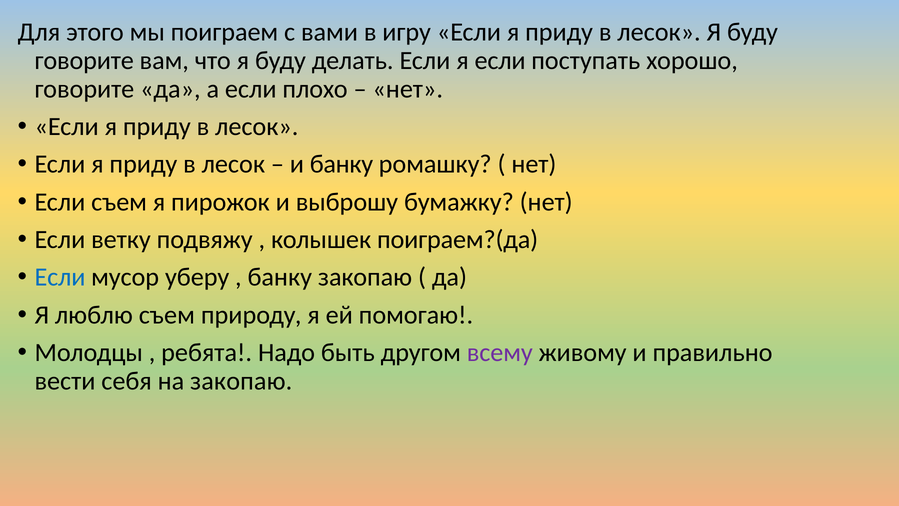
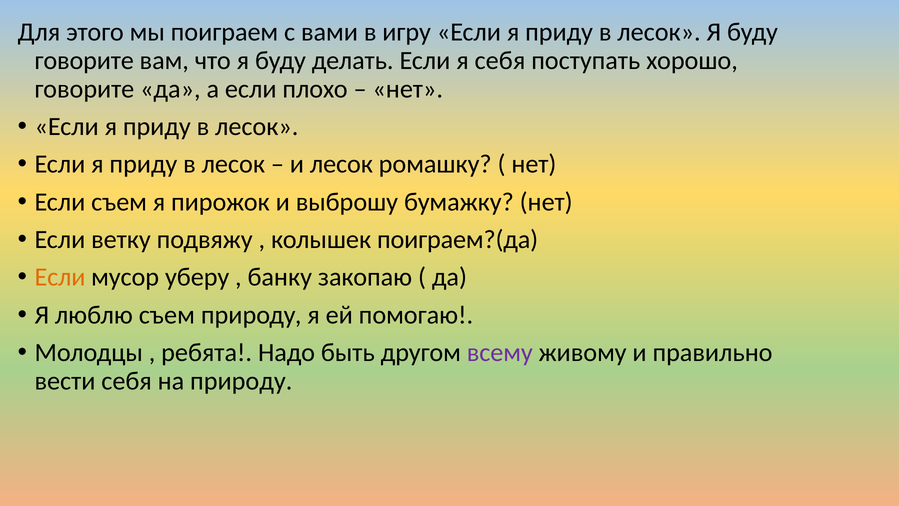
я если: если -> себя (500, 61)
и банку: банку -> лесок (341, 164)
Если colour: blue -> orange (60, 277)
на закопаю: закопаю -> природу (241, 381)
